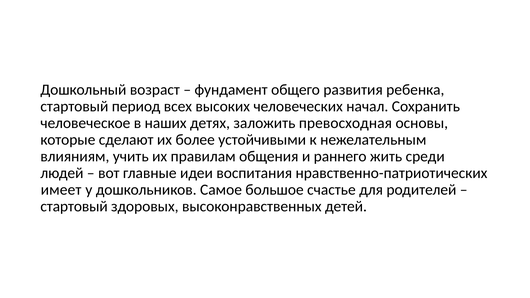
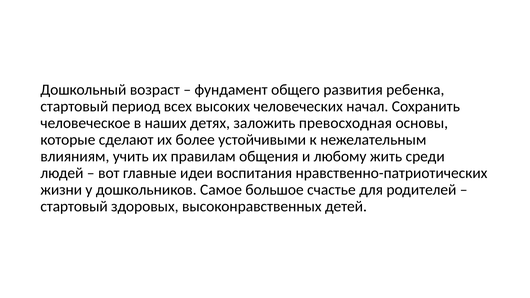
раннего: раннего -> любому (340, 156)
имеет: имеет -> жизни (61, 190)
